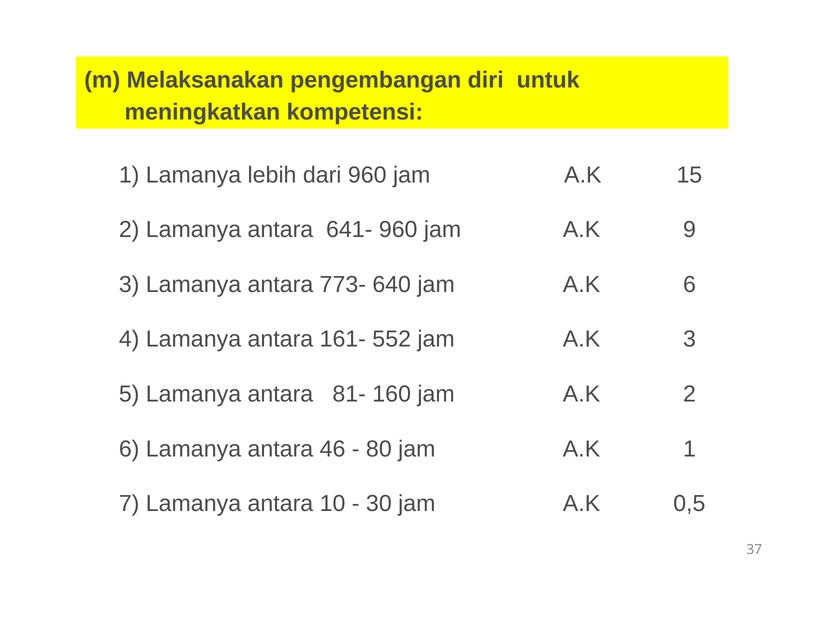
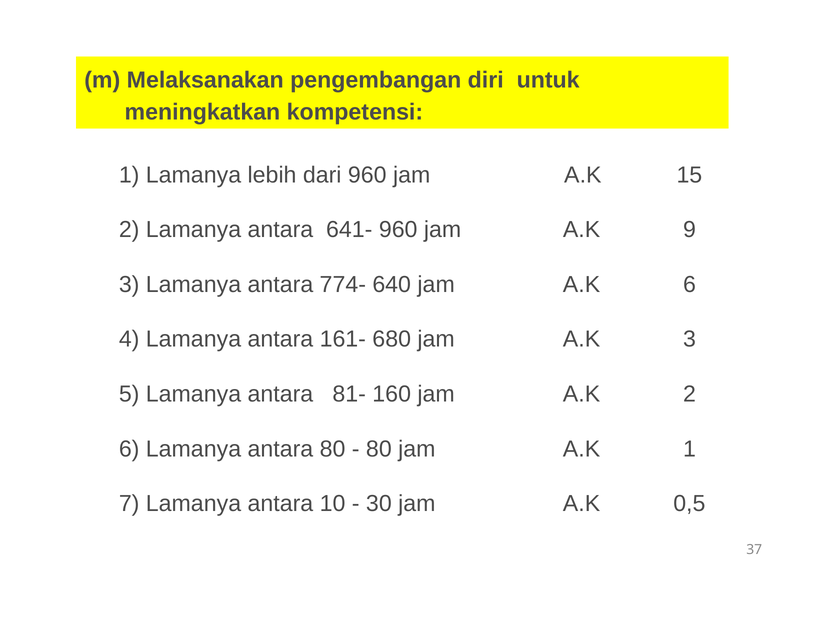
773-: 773- -> 774- (343, 284)
552: 552 -> 680 (392, 339)
antara 46: 46 -> 80 (333, 449)
